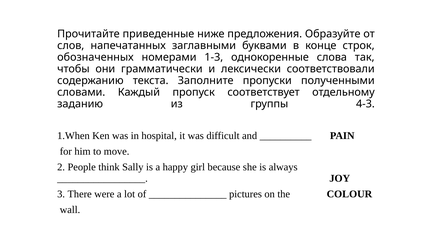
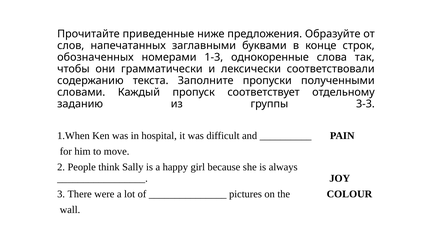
4-3: 4-3 -> 3-3 (365, 104)
